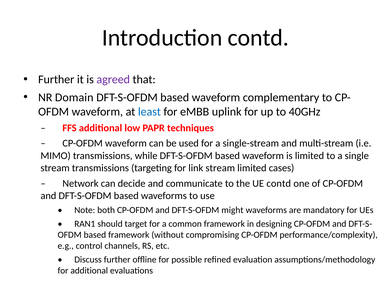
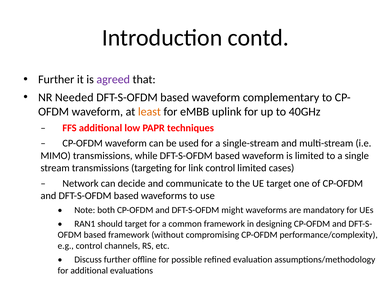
Domain: Domain -> Needed (74, 97)
least colour: blue -> orange (149, 112)
link stream: stream -> control (220, 168)
UE contd: contd -> target (279, 184)
